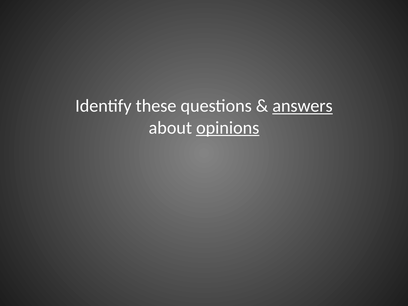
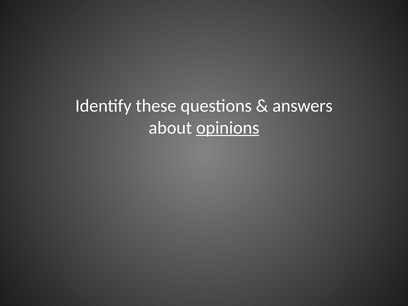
answers underline: present -> none (303, 106)
